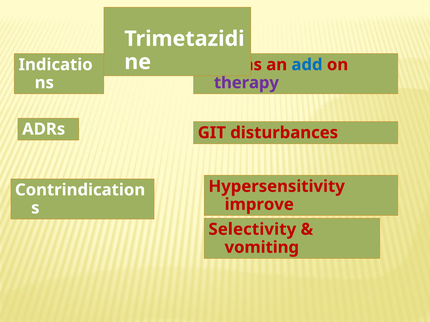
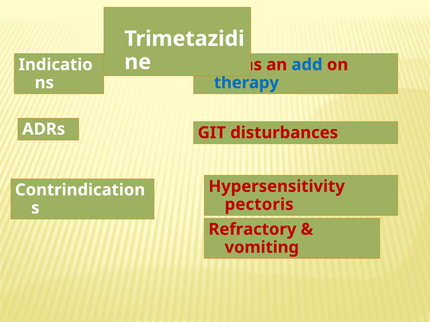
therapy colour: purple -> blue (246, 83)
improve: improve -> pectoris (259, 205)
Selectivity: Selectivity -> Refractory (252, 230)
